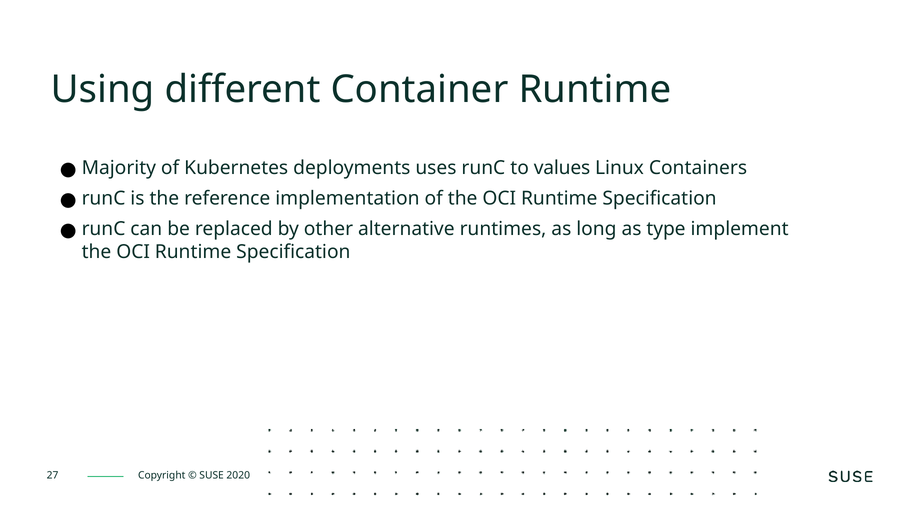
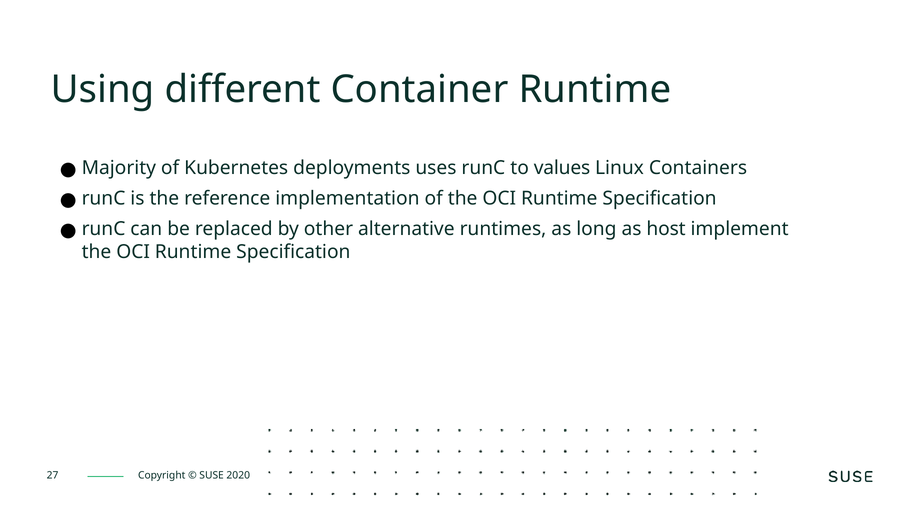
type: type -> host (666, 229)
